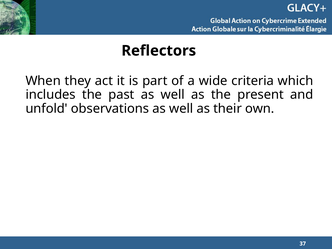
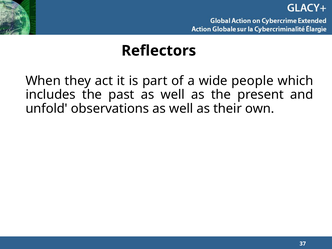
criteria: criteria -> people (253, 81)
